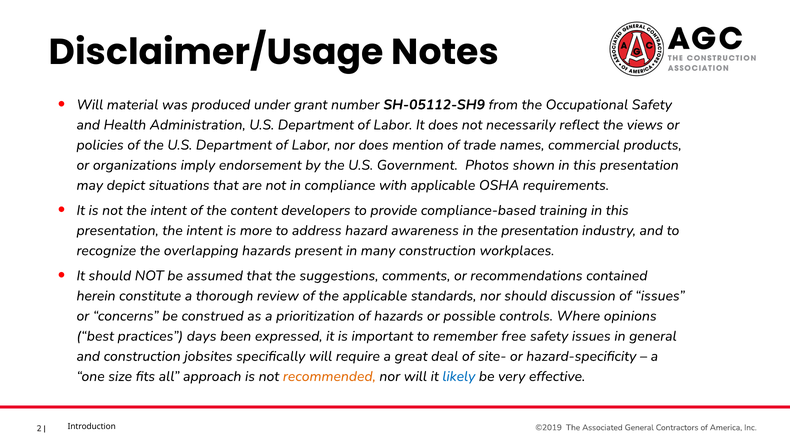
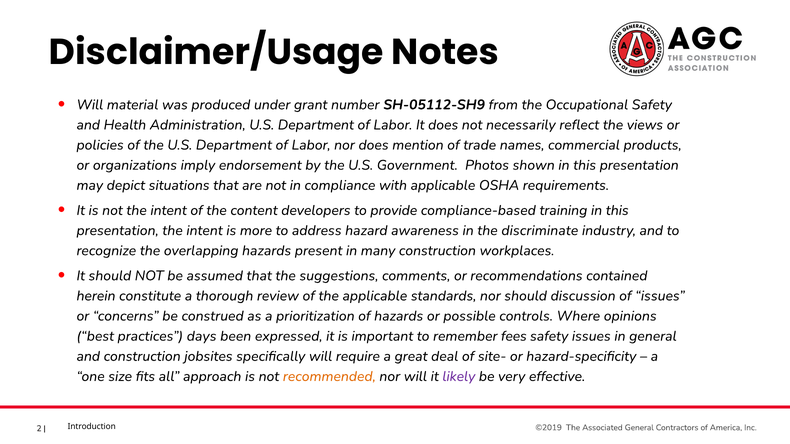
the presentation: presentation -> discriminate (540, 231)
free: free -> fees (514, 336)
likely colour: blue -> purple (459, 377)
